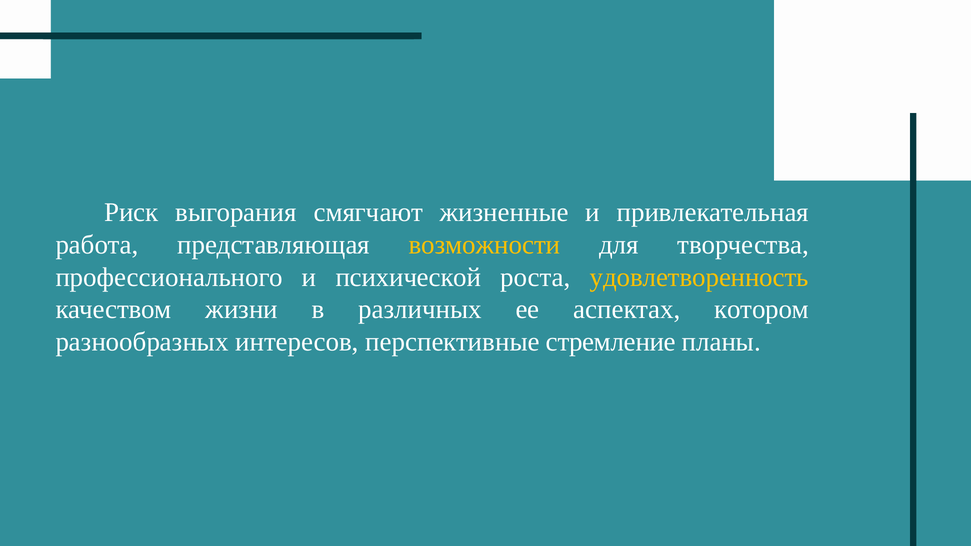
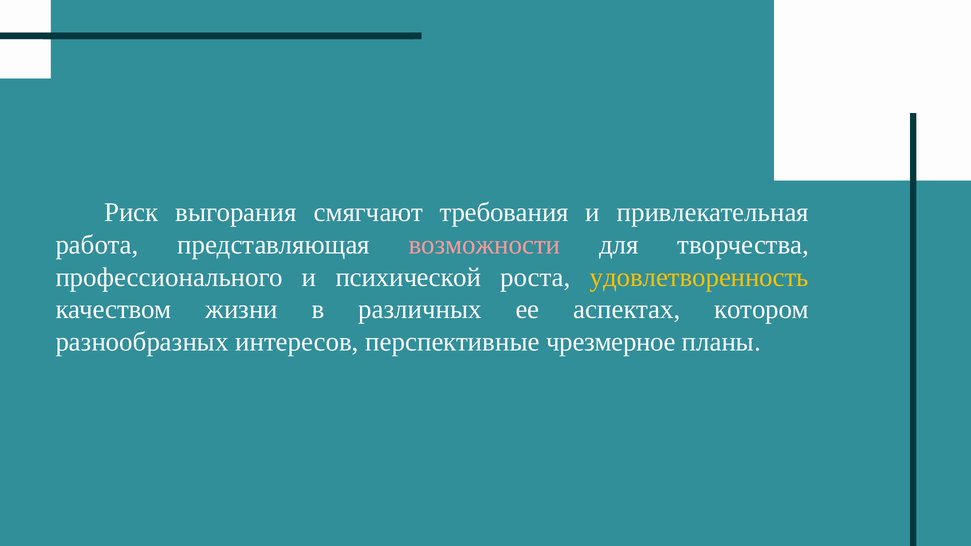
жизненные: жизненные -> требования (504, 213)
возможности colour: yellow -> pink (485, 245)
стремление: стремление -> чрезмерное (611, 342)
